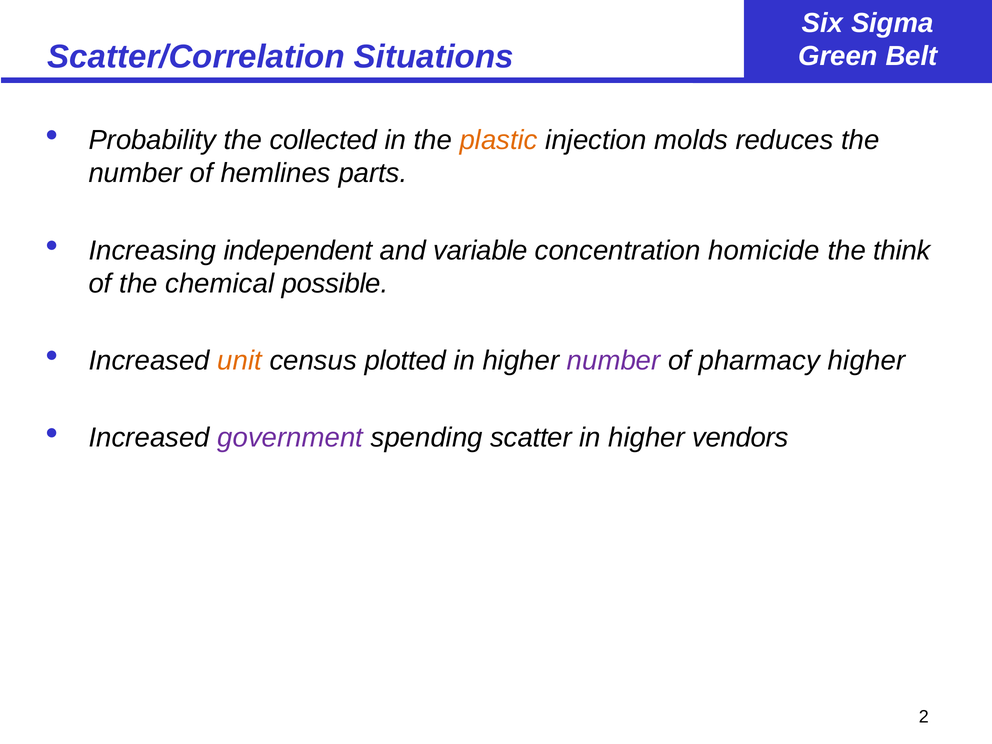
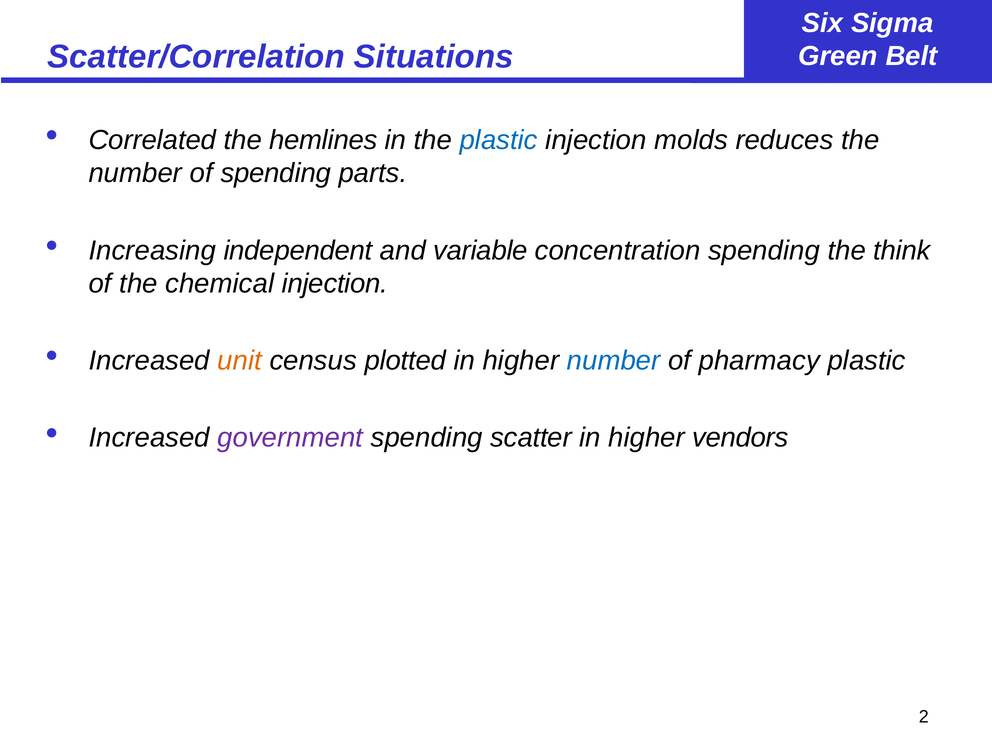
Probability: Probability -> Correlated (152, 140)
collected: collected -> hemlines (323, 140)
plastic colour: orange -> blue (499, 140)
of hemlines: hemlines -> spending (276, 173)
concentration homicide: homicide -> spending (764, 250)
chemical possible: possible -> injection (335, 284)
number colour: purple -> blue (614, 361)
pharmacy higher: higher -> plastic (867, 361)
